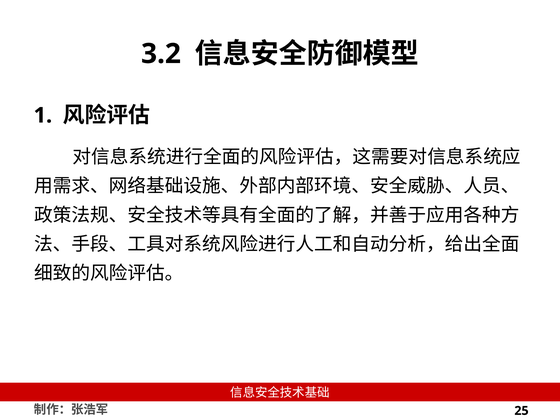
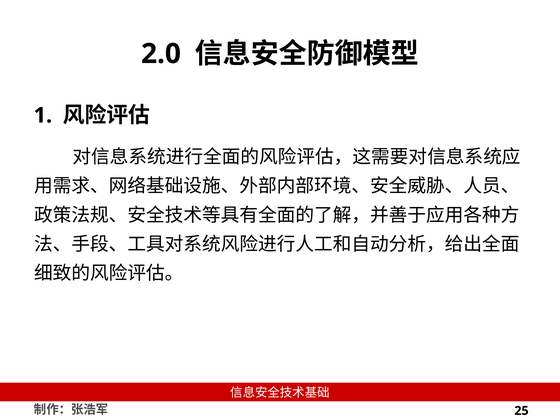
3.2: 3.2 -> 2.0 (161, 54)
